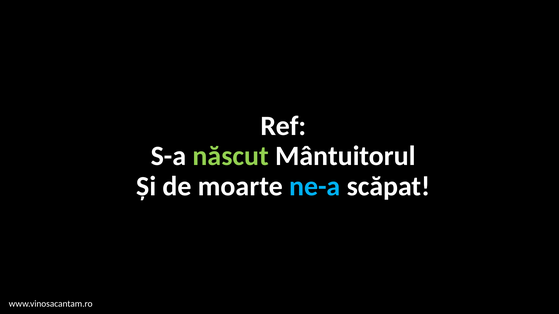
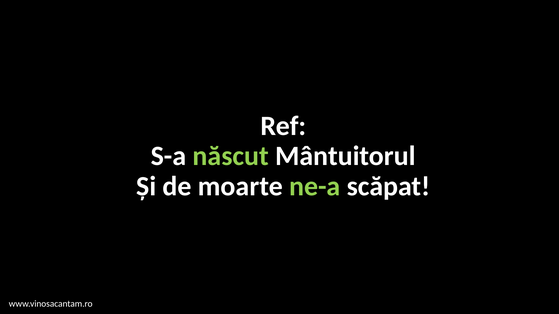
ne-a colour: light blue -> light green (315, 186)
